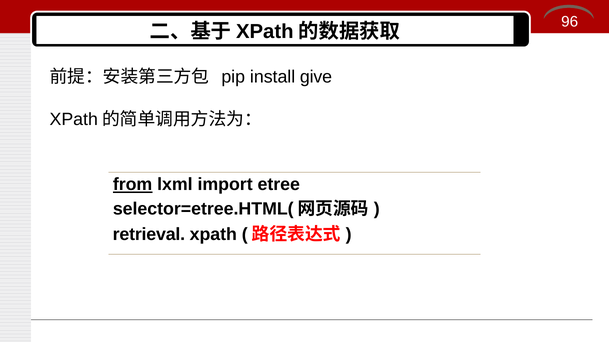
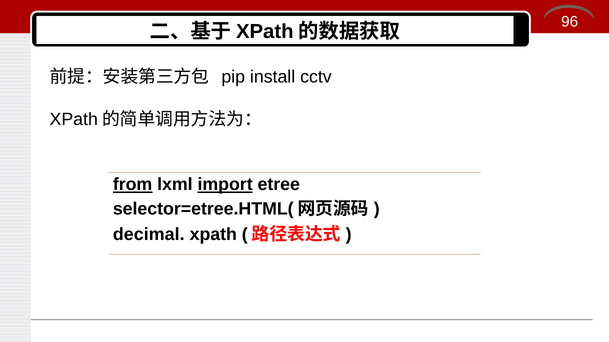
give: give -> cctv (316, 77)
import underline: none -> present (225, 185)
retrieval: retrieval -> decimal (149, 235)
